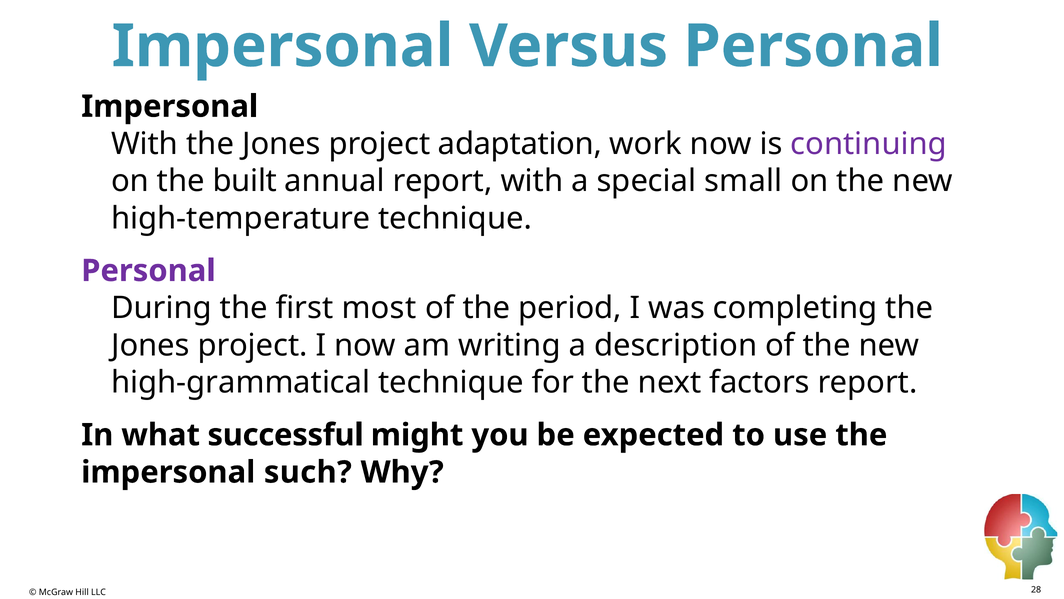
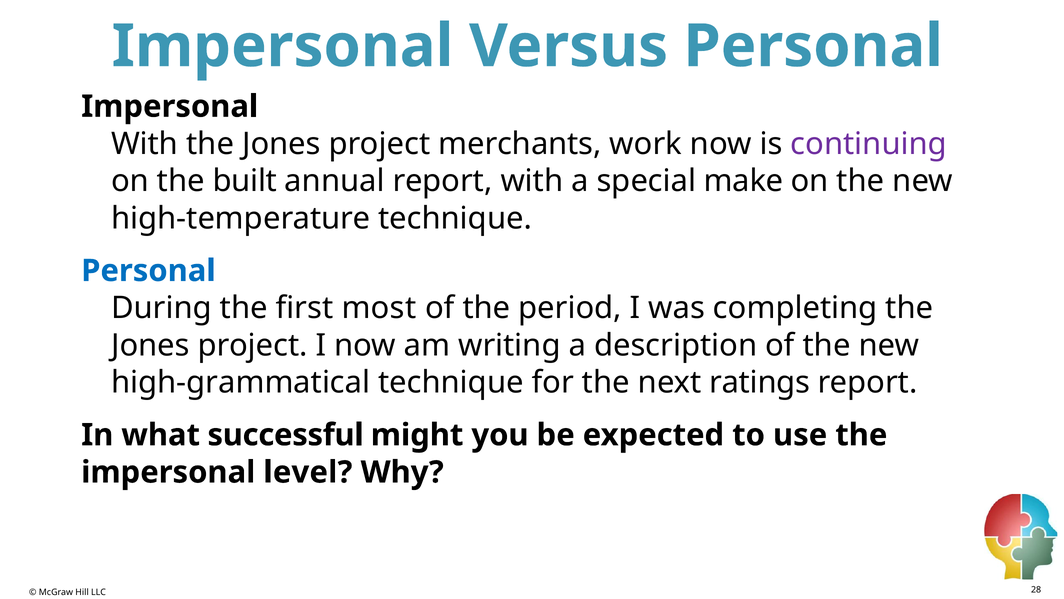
adaptation: adaptation -> merchants (520, 144)
small: small -> make (744, 181)
Personal colour: purple -> blue (148, 271)
factors: factors -> ratings (760, 382)
such: such -> level (308, 472)
